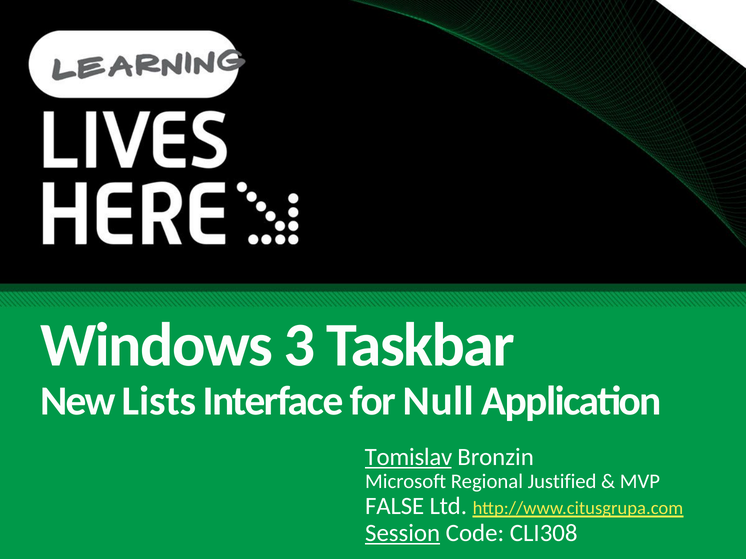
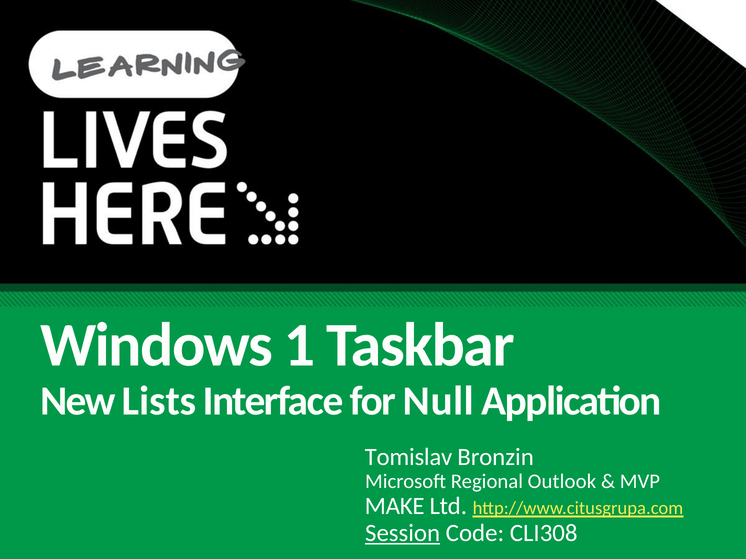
3: 3 -> 1 (300, 345)
Tomislav underline: present -> none (409, 457)
Justified: Justified -> Outlook (562, 482)
FALSE: FALSE -> MAKE (395, 507)
